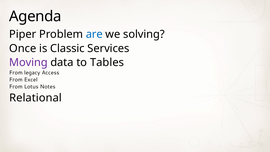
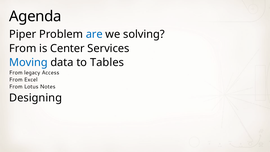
Once: Once -> From (23, 48)
Classic: Classic -> Center (67, 48)
Moving colour: purple -> blue (28, 62)
Relational: Relational -> Designing (36, 98)
